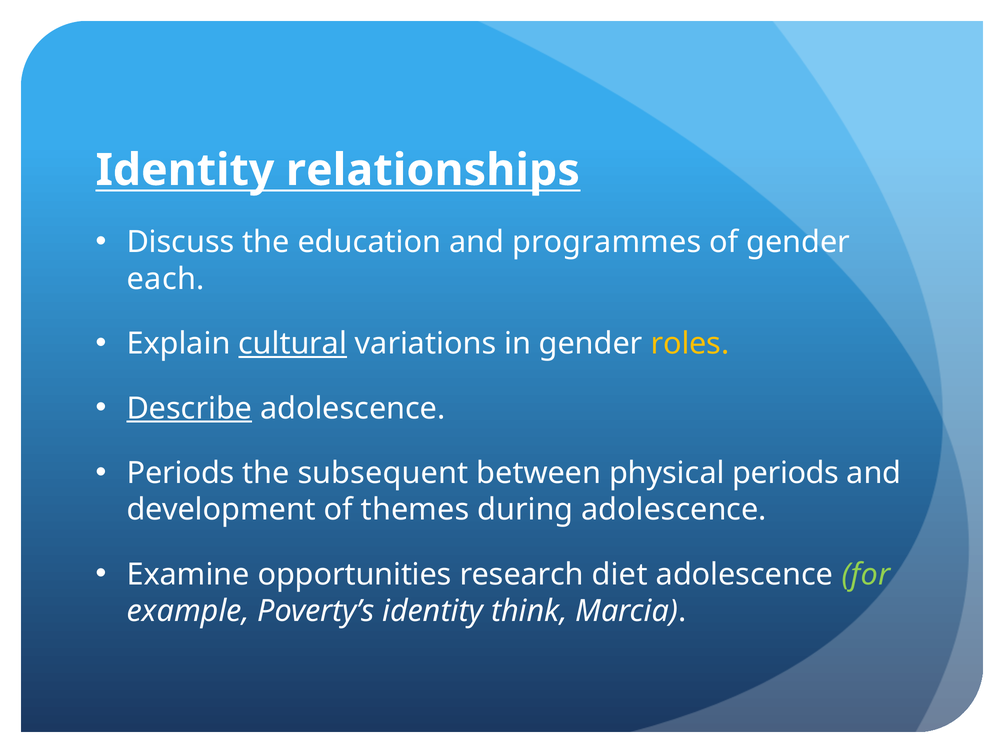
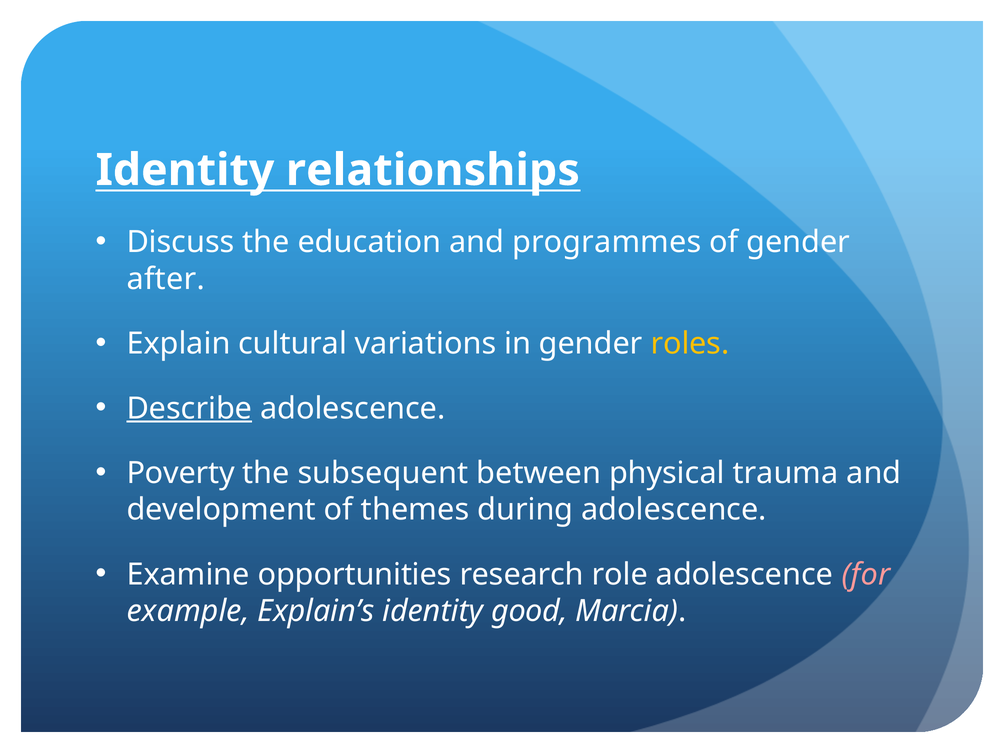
each: each -> after (166, 279)
cultural underline: present -> none (293, 344)
Periods: Periods -> Poverty (181, 473)
physical periods: periods -> trauma (786, 473)
diet: diet -> role (620, 574)
for colour: light green -> pink (866, 574)
Poverty’s: Poverty’s -> Explain’s (316, 611)
think: think -> good (529, 611)
